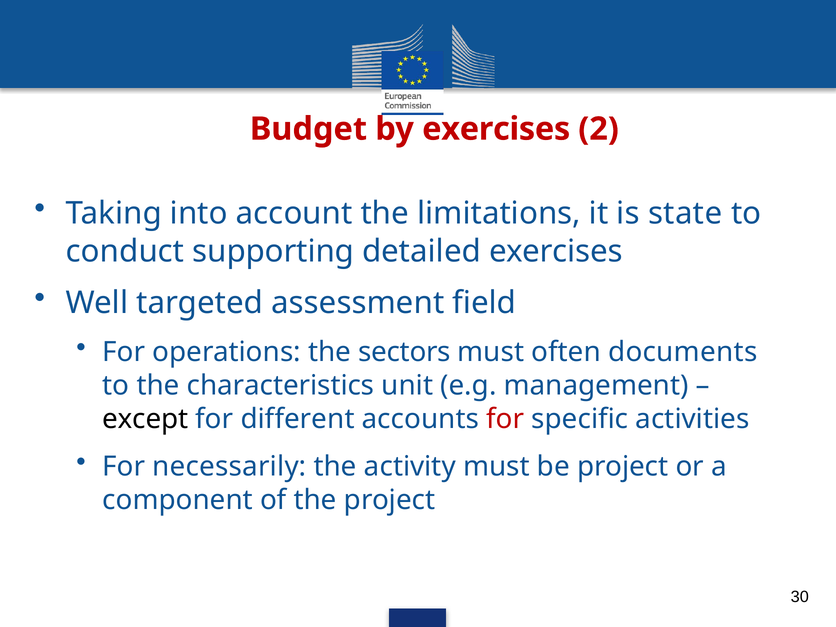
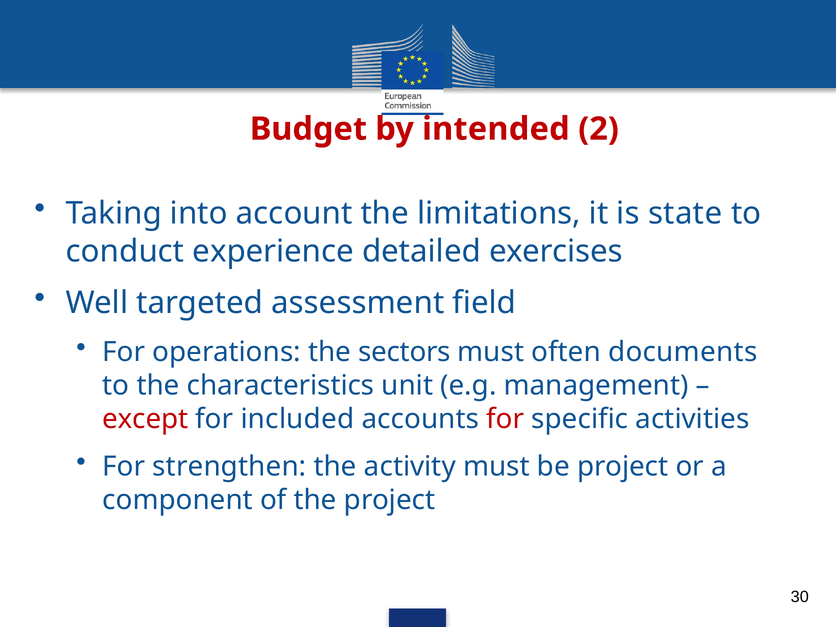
by exercises: exercises -> intended (496, 129)
supporting: supporting -> experience (273, 251)
except colour: black -> red (145, 419)
different: different -> included (297, 419)
necessarily: necessarily -> strengthen (229, 466)
